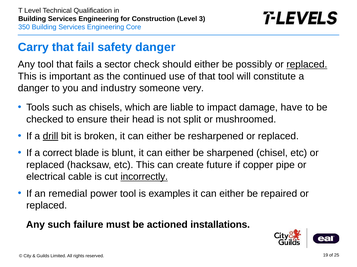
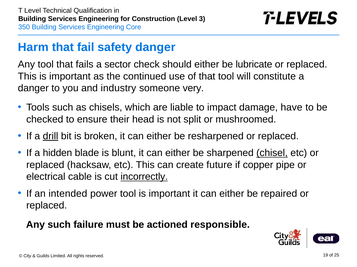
Carry: Carry -> Harm (33, 47)
possibly: possibly -> lubricate (254, 65)
replaced underline: present -> none (307, 65)
correct: correct -> hidden (57, 153)
chisel underline: none -> present (272, 153)
remedial: remedial -> intended (68, 194)
tool is examples: examples -> important (169, 194)
installations: installations -> responsible (220, 225)
